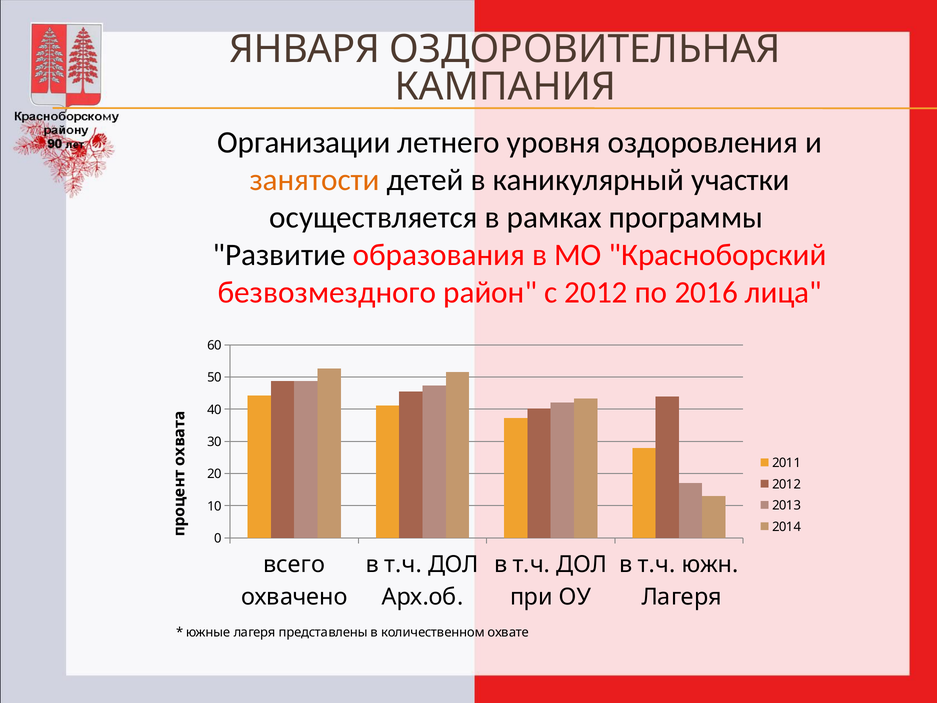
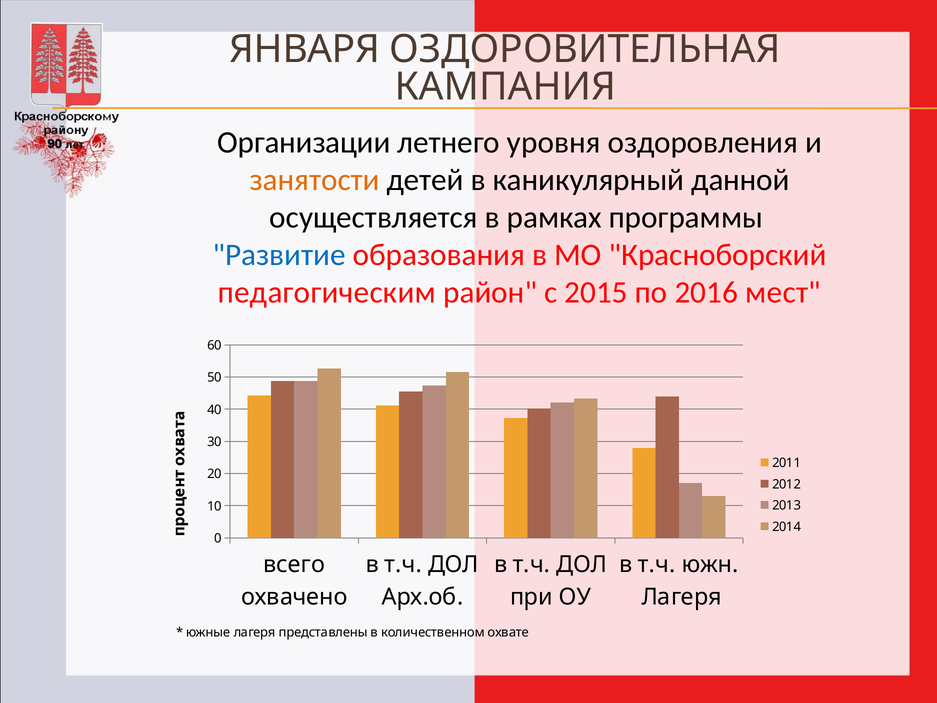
участки: участки -> данной (740, 180)
Развитие colour: black -> blue (279, 255)
безвозмездного: безвозмездного -> педагогическим (327, 293)
с 2012: 2012 -> 2015 (596, 293)
лица: лица -> мест (783, 293)
